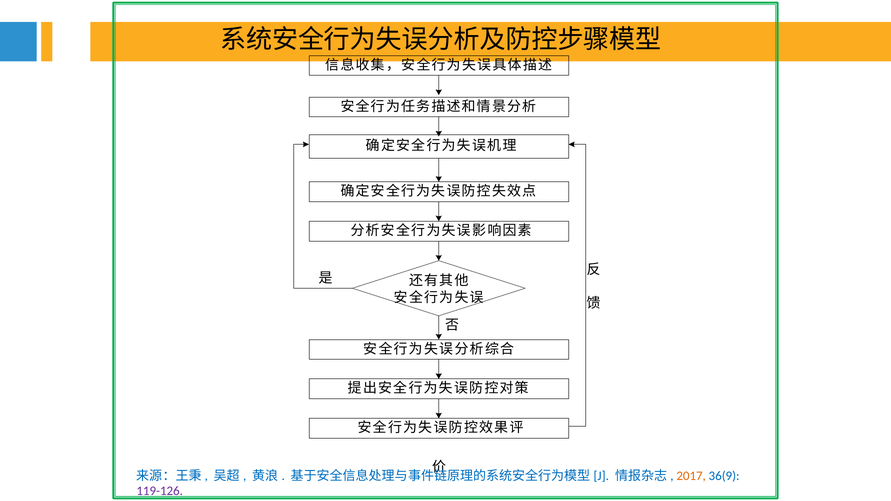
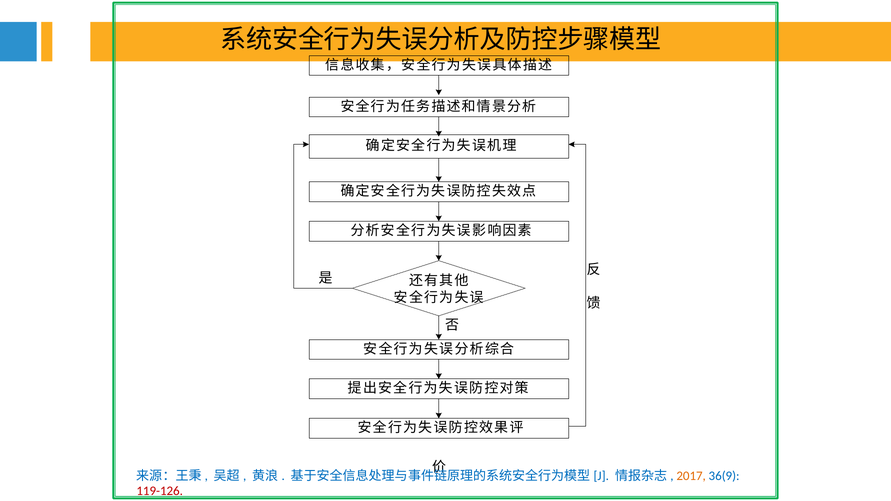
119-126 colour: purple -> red (160, 491)
